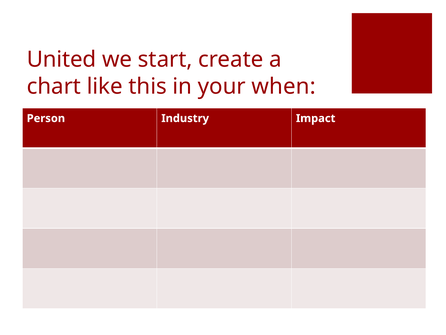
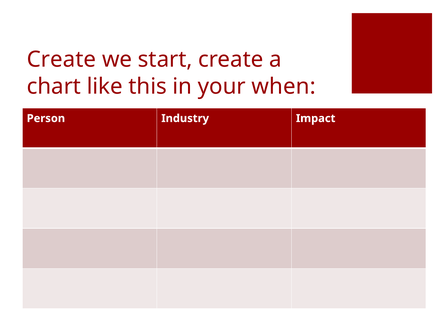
United: United -> Create (61, 60)
